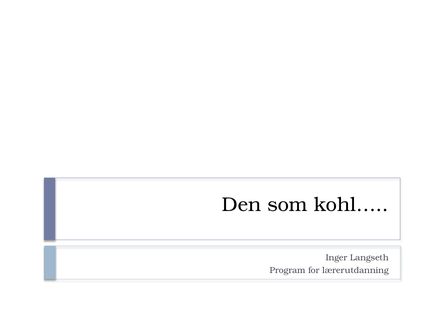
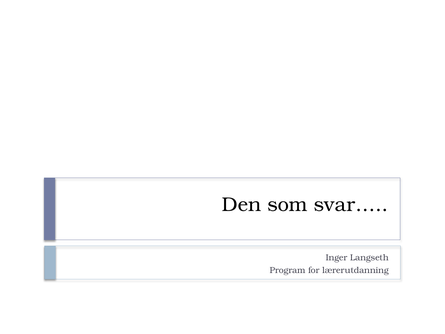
kohl…: kohl… -> svar… (351, 205)
